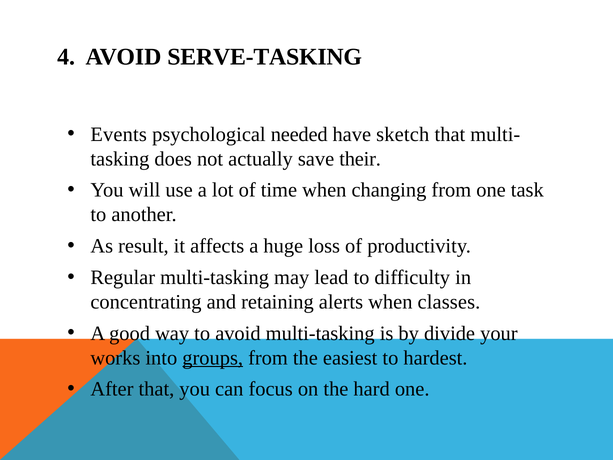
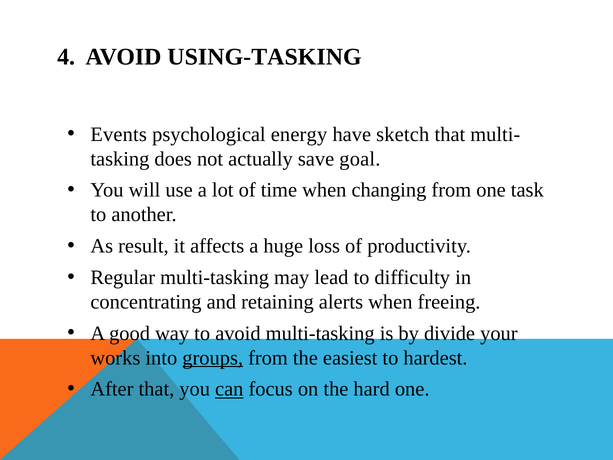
SERVE-TASKING: SERVE-TASKING -> USING-TASKING (264, 57)
needed: needed -> energy (299, 134)
their: their -> goal (360, 159)
classes: classes -> freeing (449, 302)
can underline: none -> present (229, 389)
